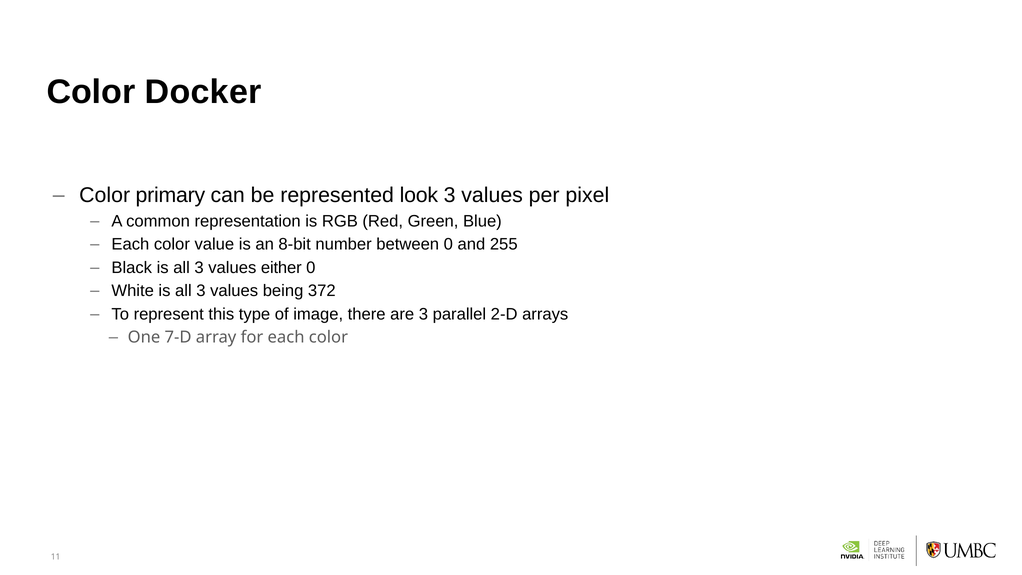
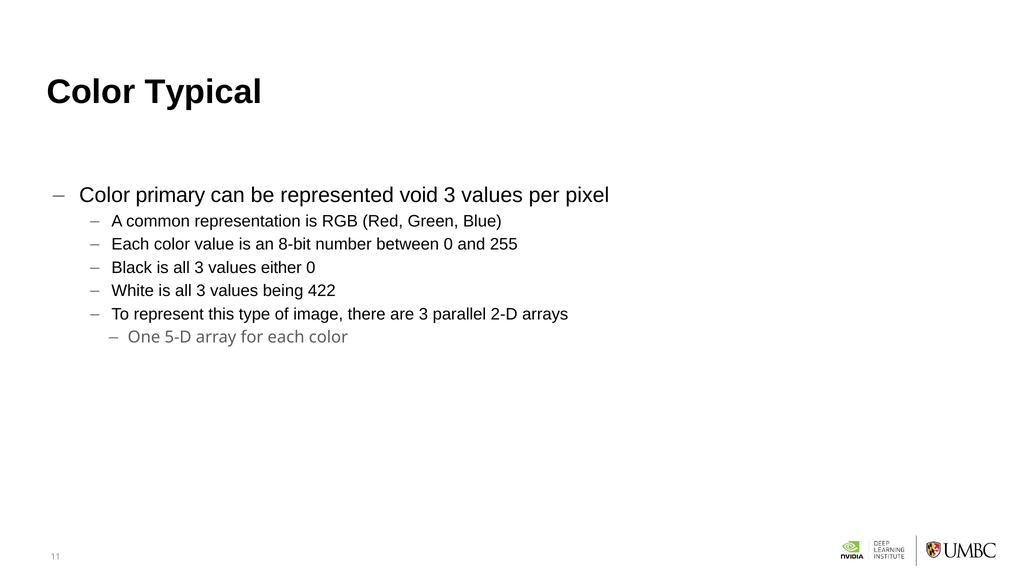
Docker: Docker -> Typical (203, 92)
look: look -> void (419, 195)
372: 372 -> 422 (322, 291)
7-D: 7-D -> 5-D (178, 337)
